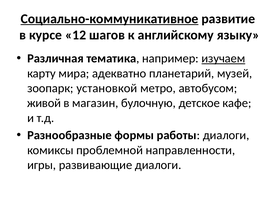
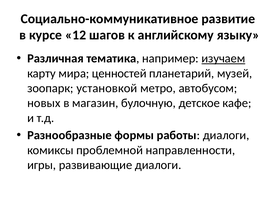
Социально-коммуникативное underline: present -> none (110, 19)
адекватно: адекватно -> ценностей (119, 73)
живой: живой -> новых (44, 103)
